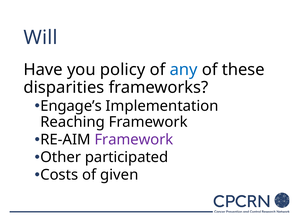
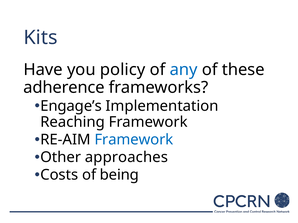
Will: Will -> Kits (41, 38)
disparities: disparities -> adherence (64, 88)
Framework colour: purple -> blue (134, 140)
participated: participated -> approaches (126, 158)
given: given -> being (119, 175)
